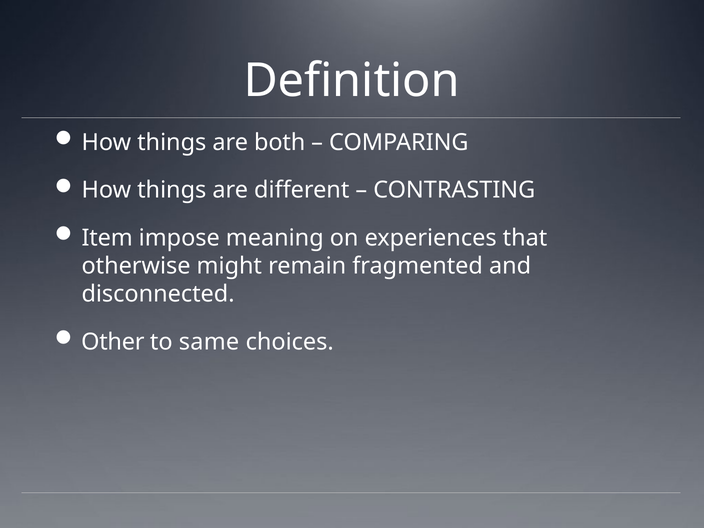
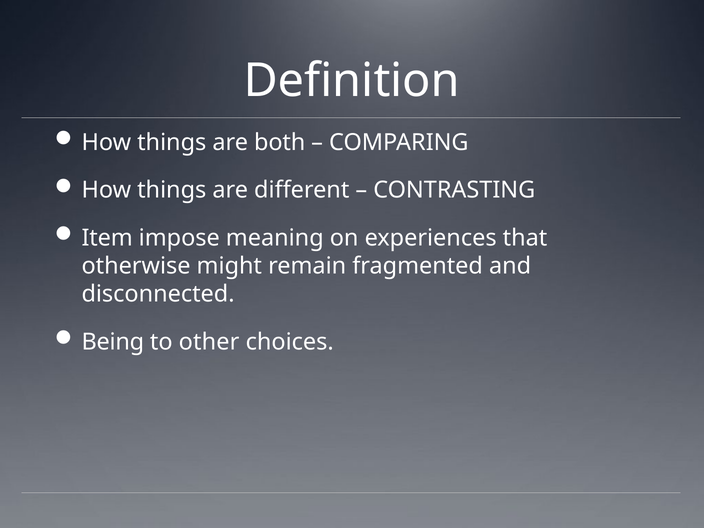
Other: Other -> Being (113, 342)
same: same -> other (209, 342)
